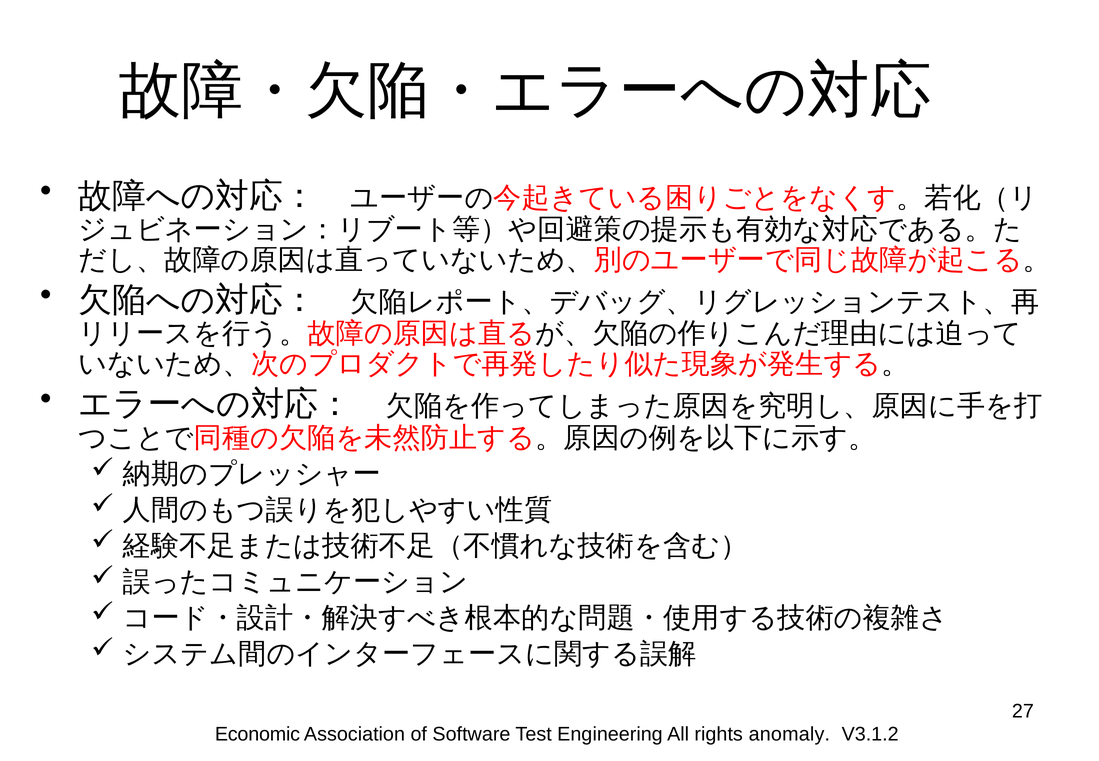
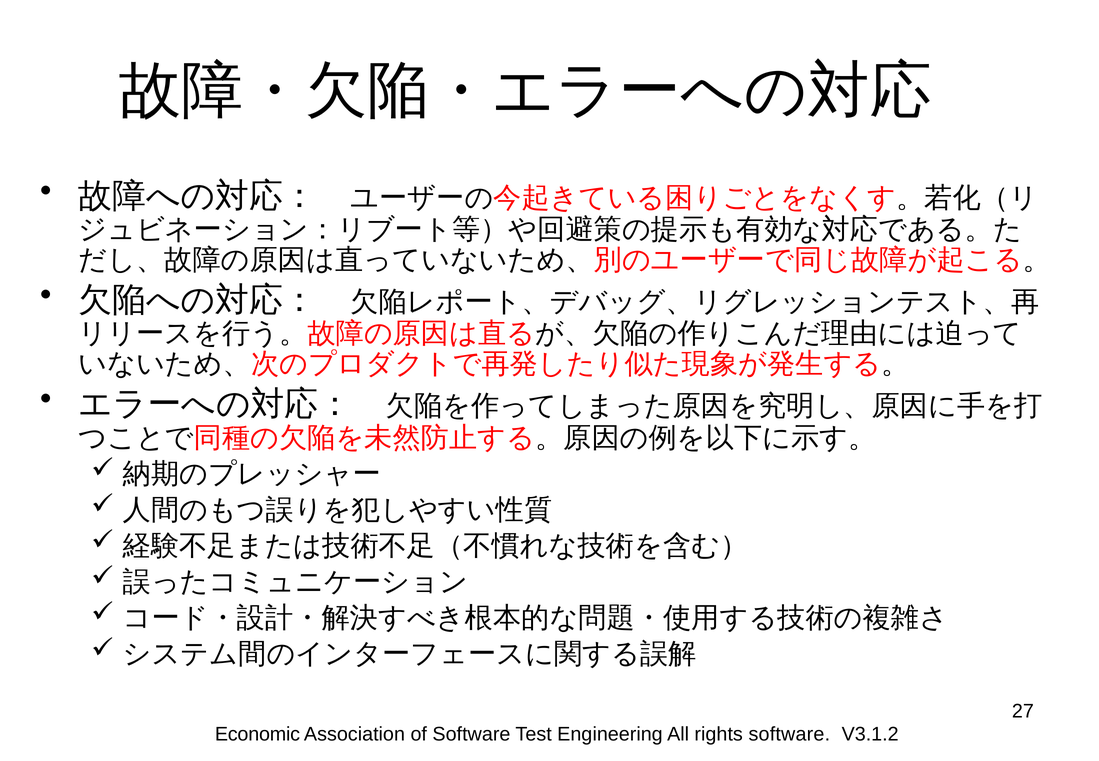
rights anomaly: anomaly -> software (789, 734)
